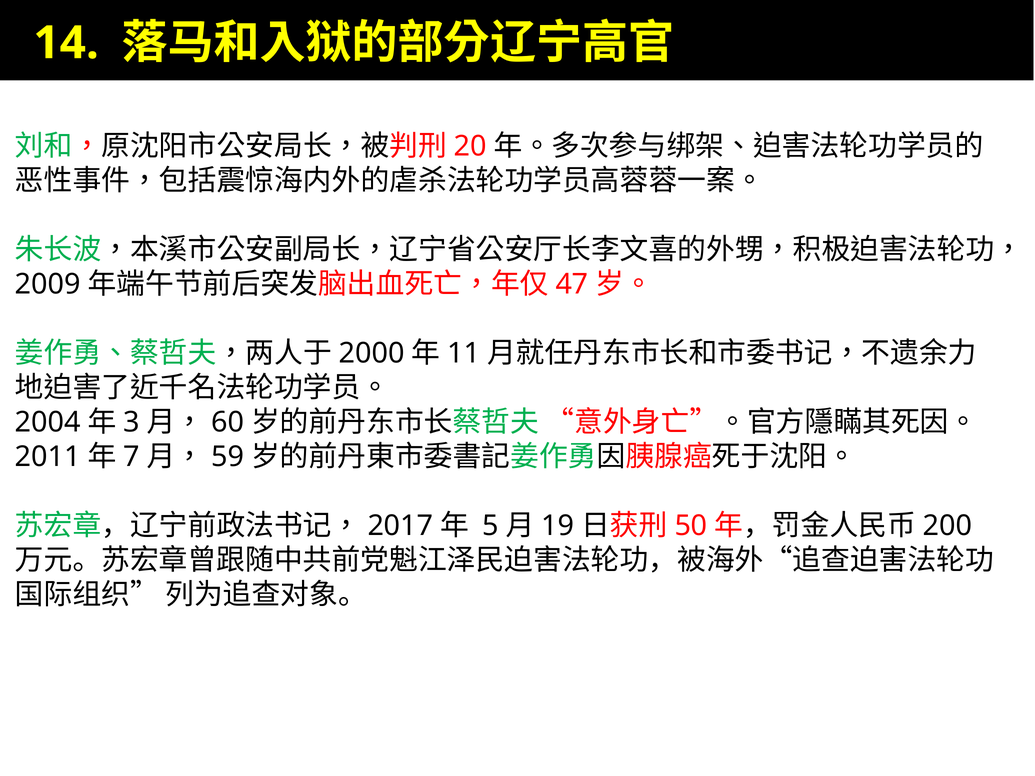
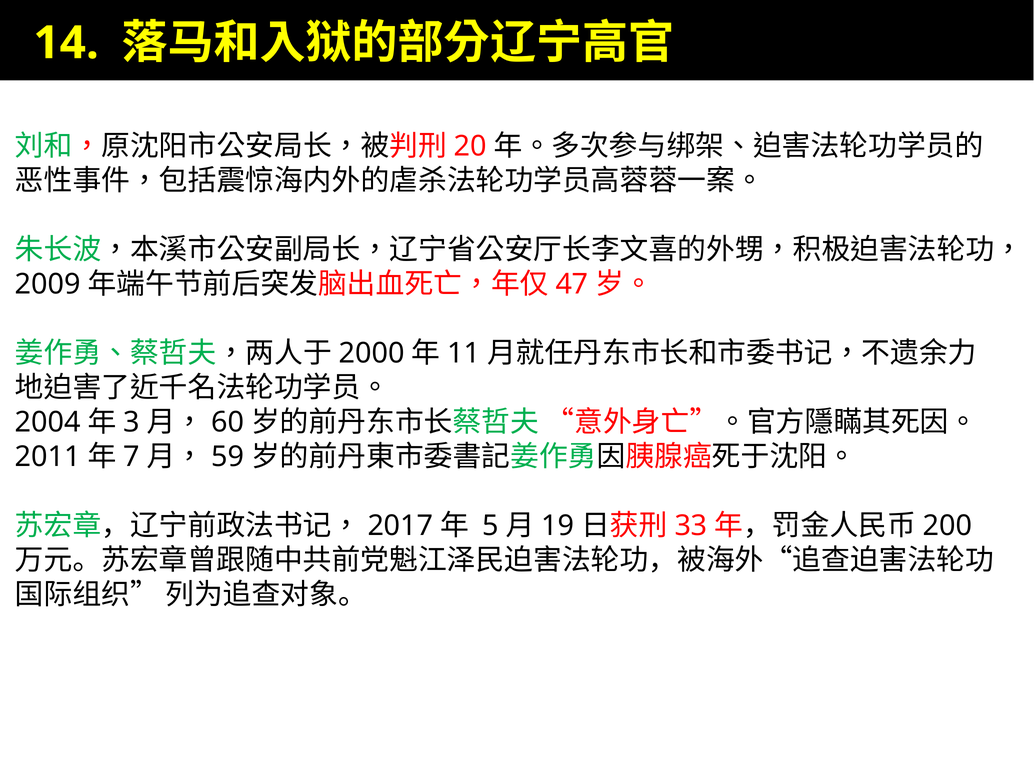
50: 50 -> 33 (691, 526)
